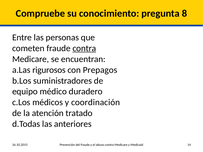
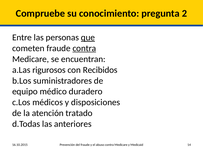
8: 8 -> 2 (184, 13)
que underline: none -> present (88, 38)
Prepagos: Prepagos -> Recibidos (100, 70)
coordinación: coordinación -> disposiciones (96, 102)
